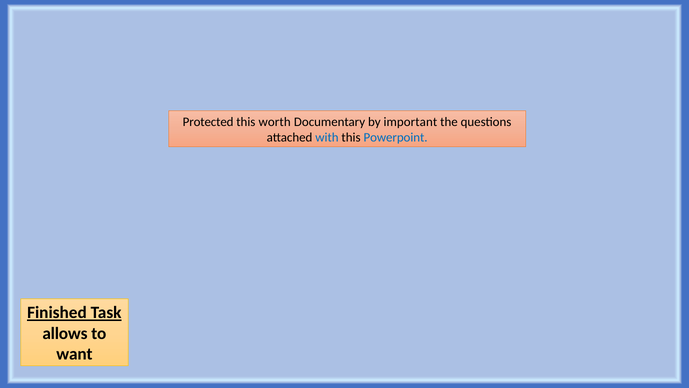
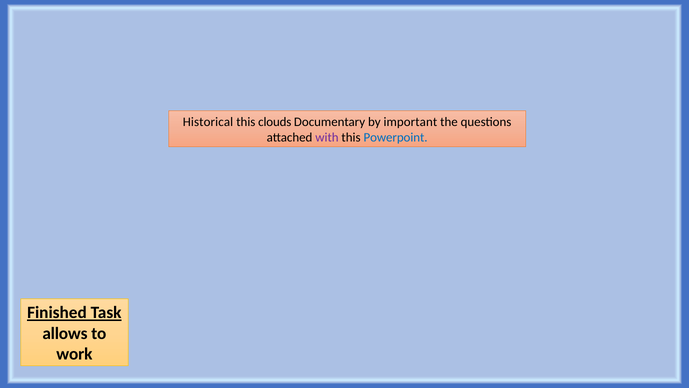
Protected: Protected -> Historical (208, 122)
worth: worth -> clouds (275, 122)
with colour: blue -> purple (327, 137)
want: want -> work (74, 354)
